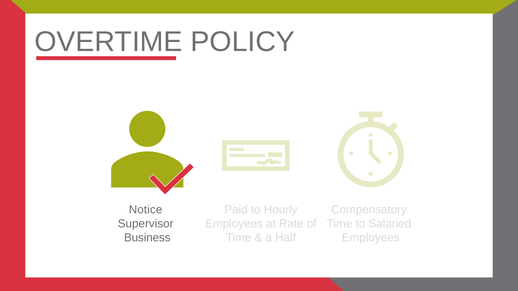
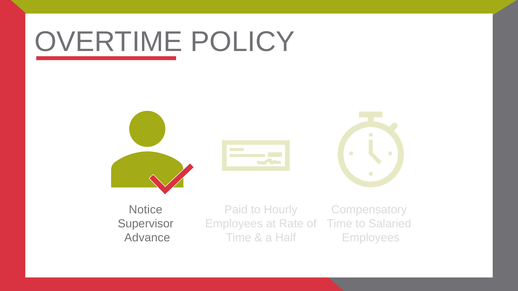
Business: Business -> Advance (147, 238)
